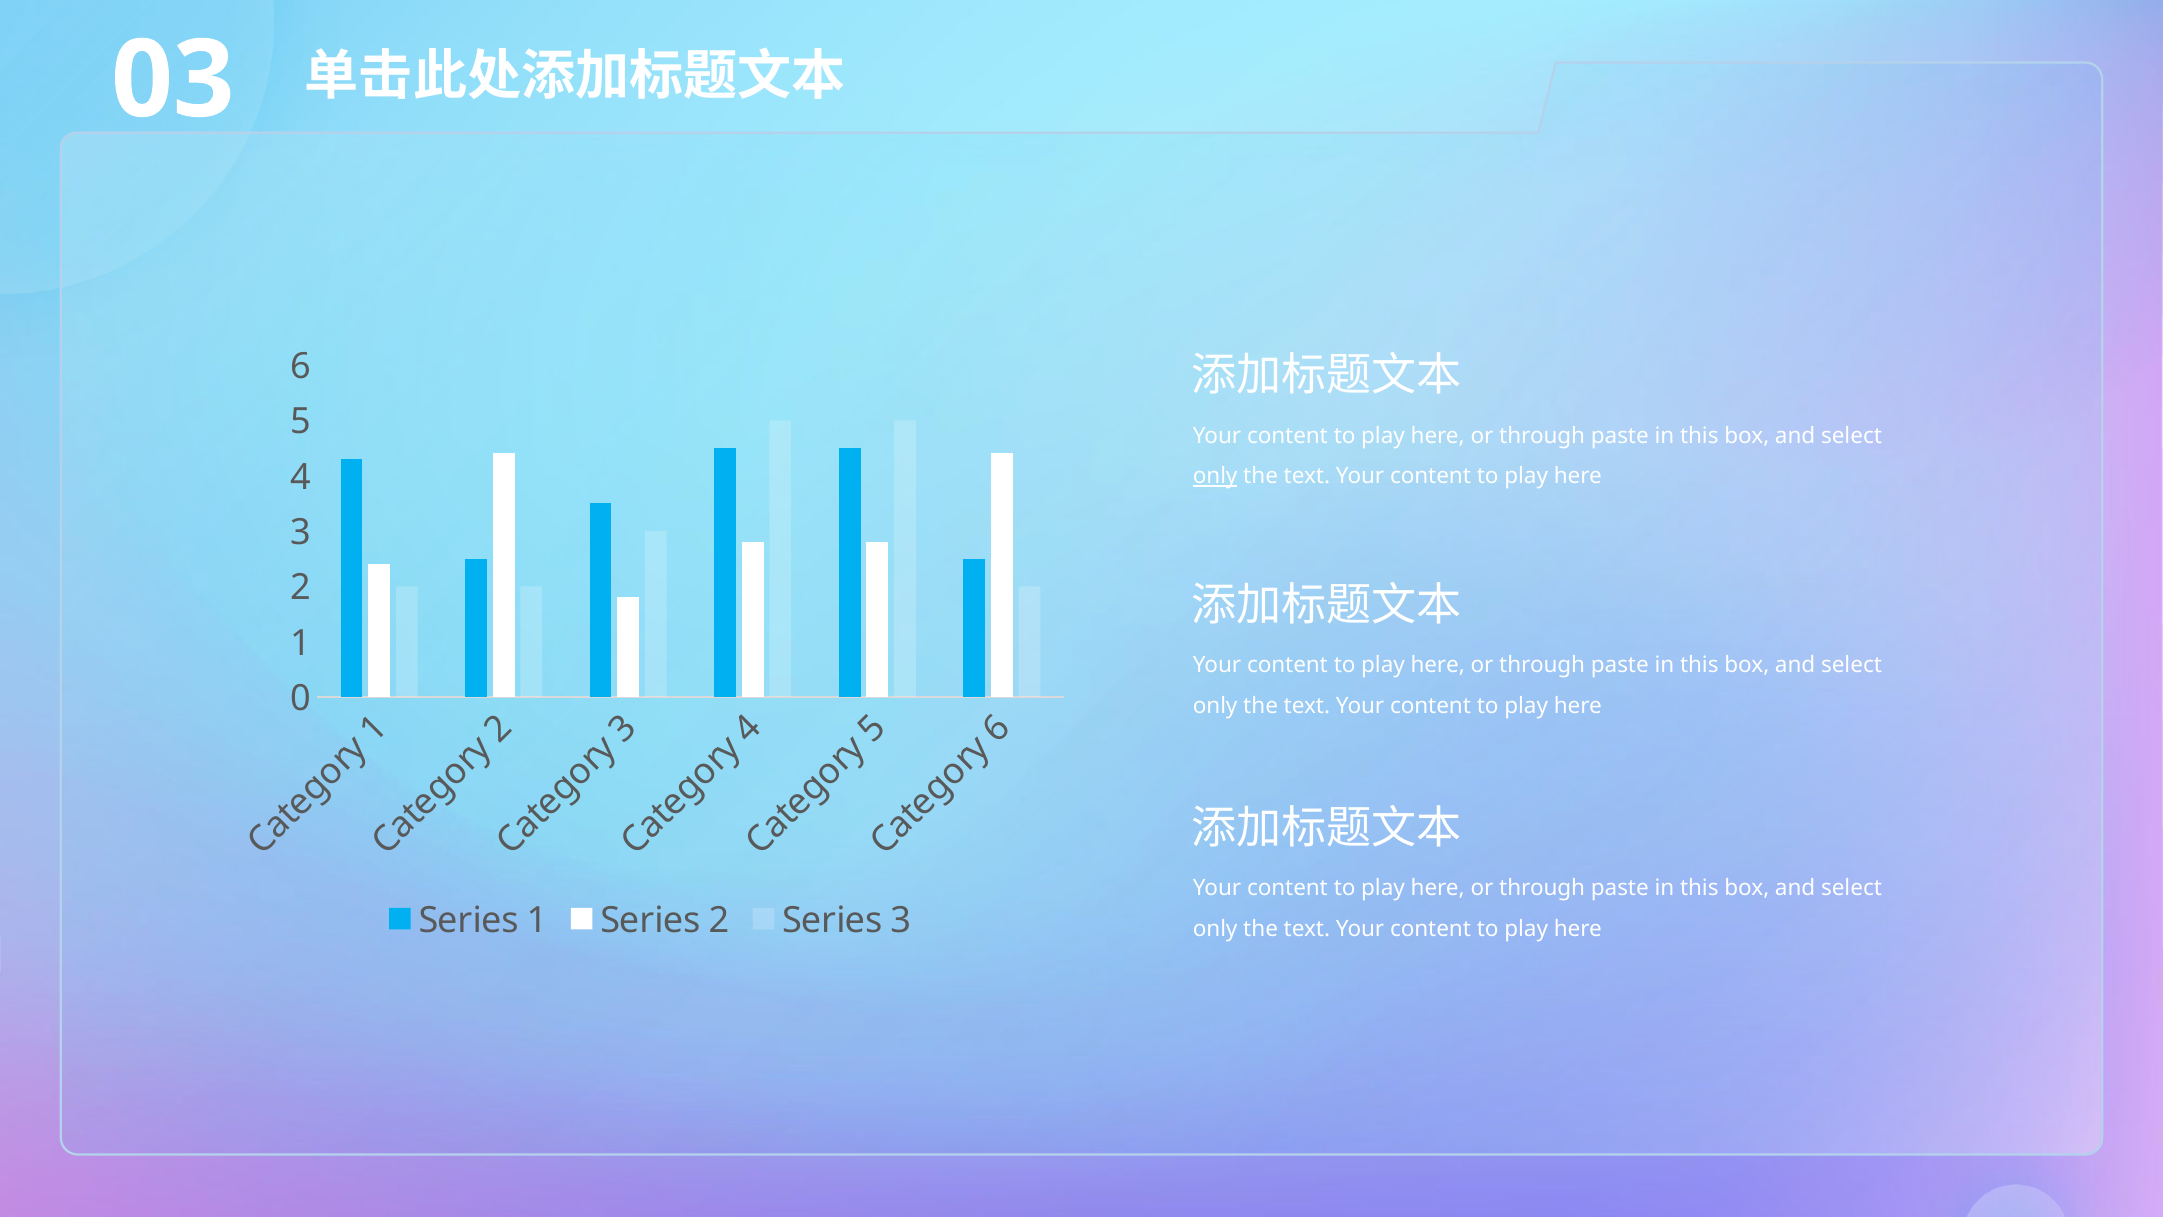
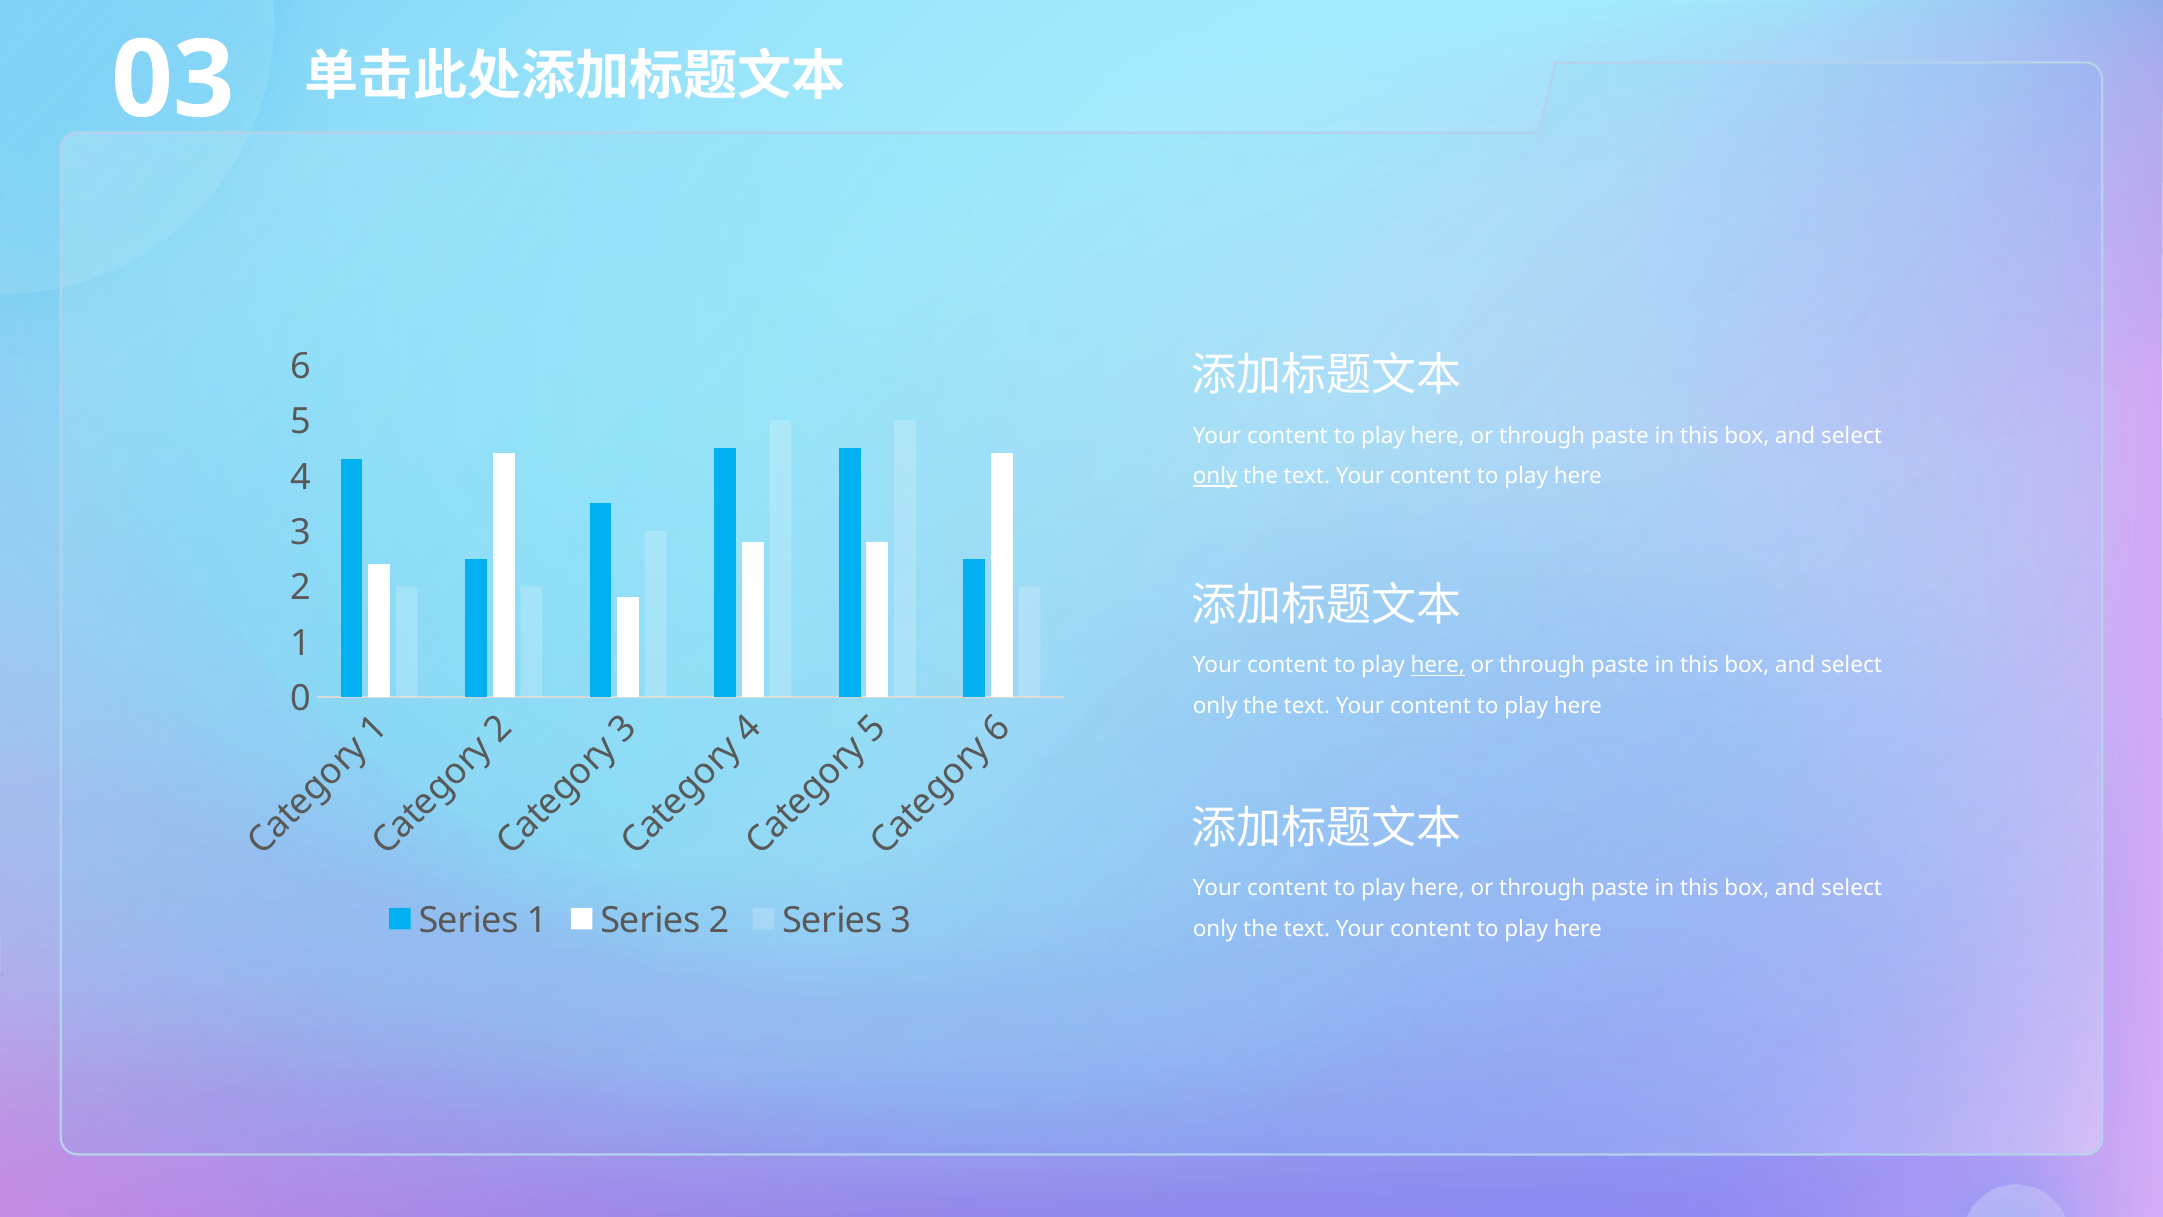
here underline: none -> present (1438, 665)
